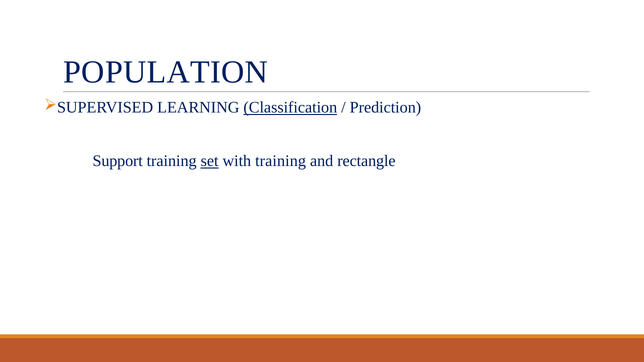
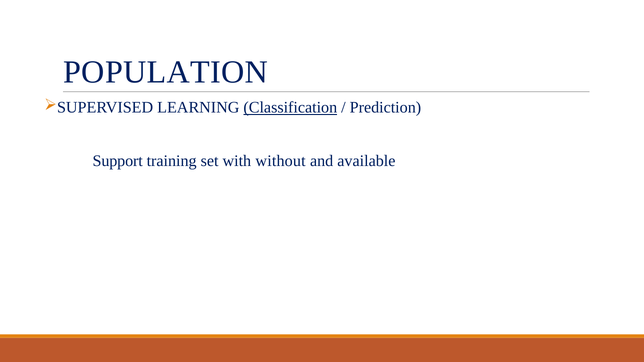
set underline: present -> none (210, 161)
with training: training -> without (281, 161)
rectangle: rectangle -> available (366, 161)
